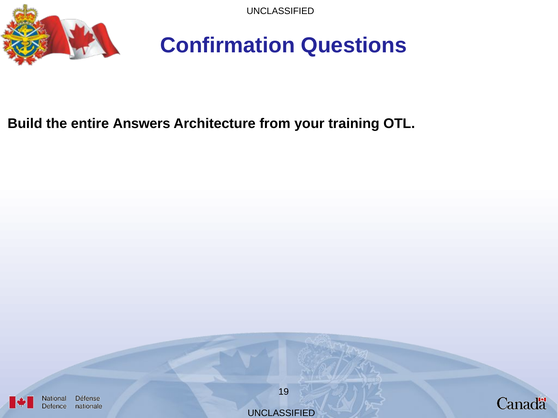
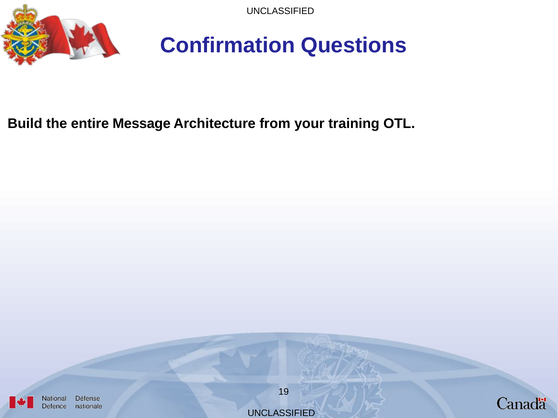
Answers: Answers -> Message (142, 124)
